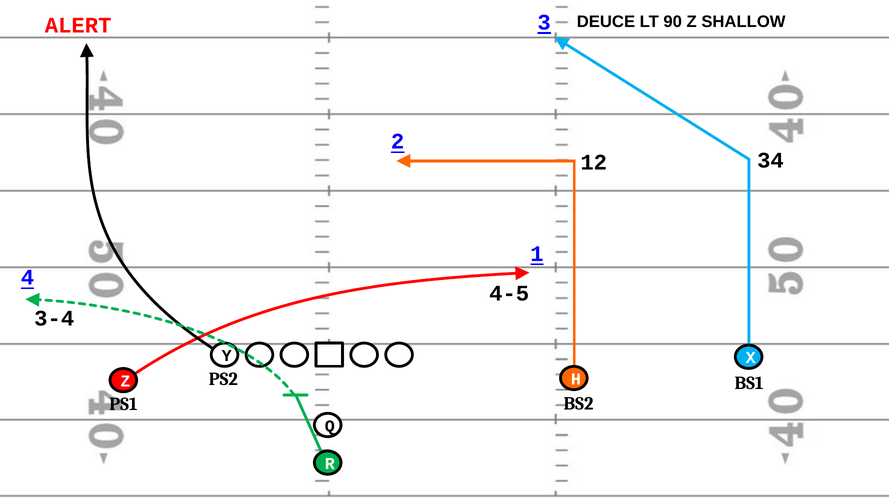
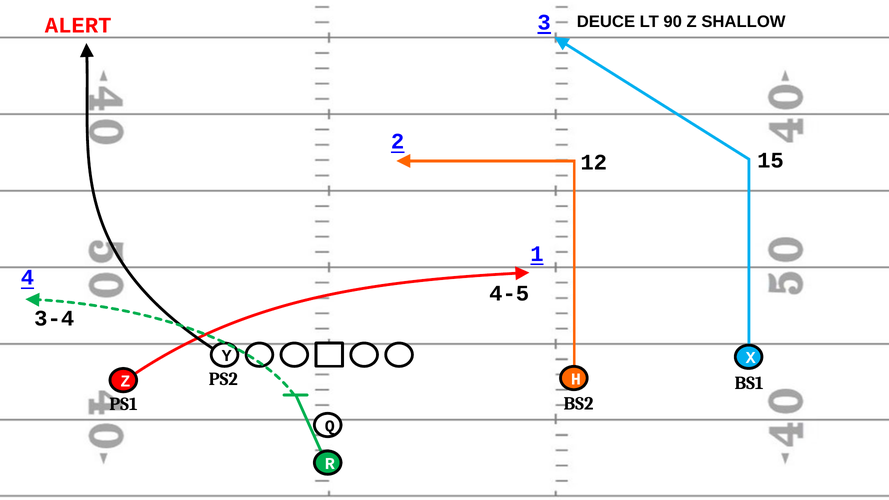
34: 34 -> 15 (770, 160)
